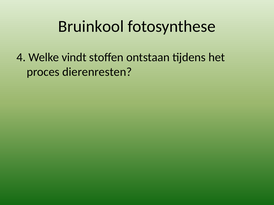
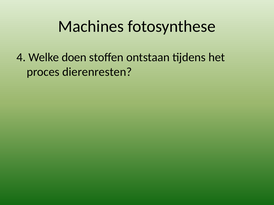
Bruinkool: Bruinkool -> Machines (91, 27)
vindt: vindt -> doen (74, 57)
